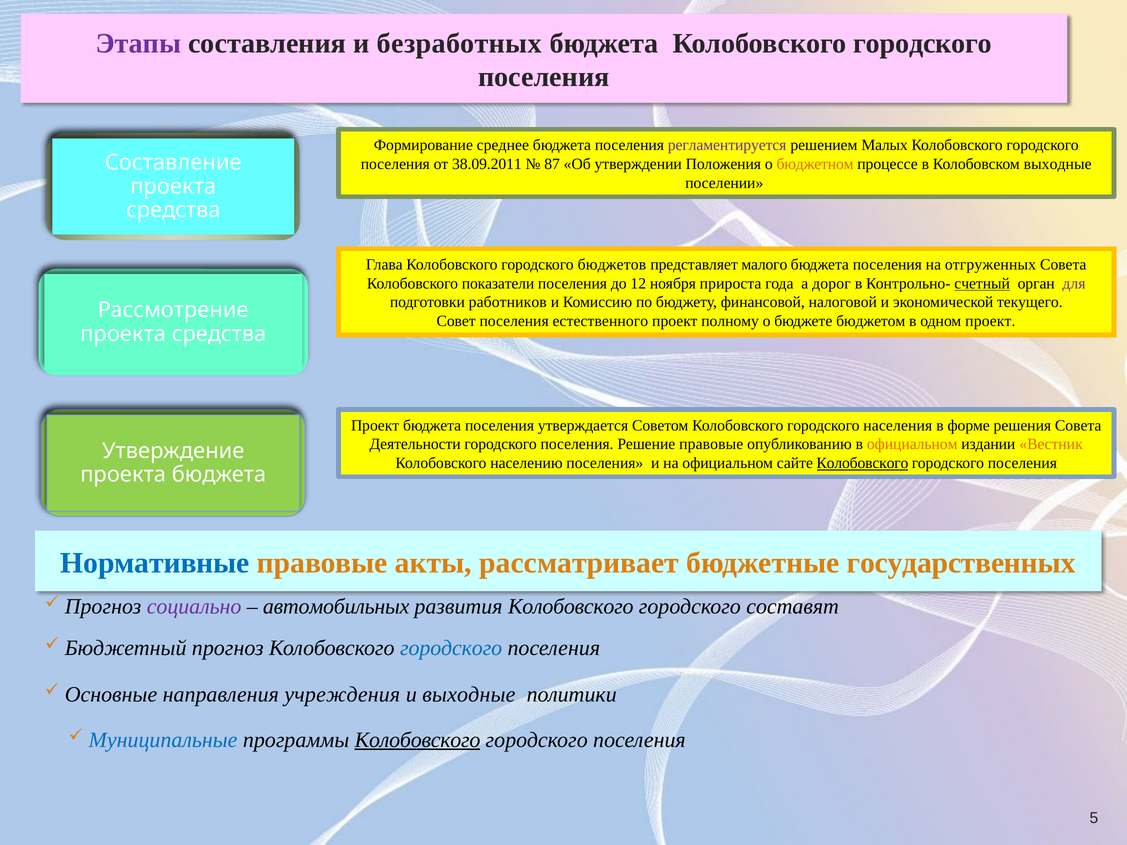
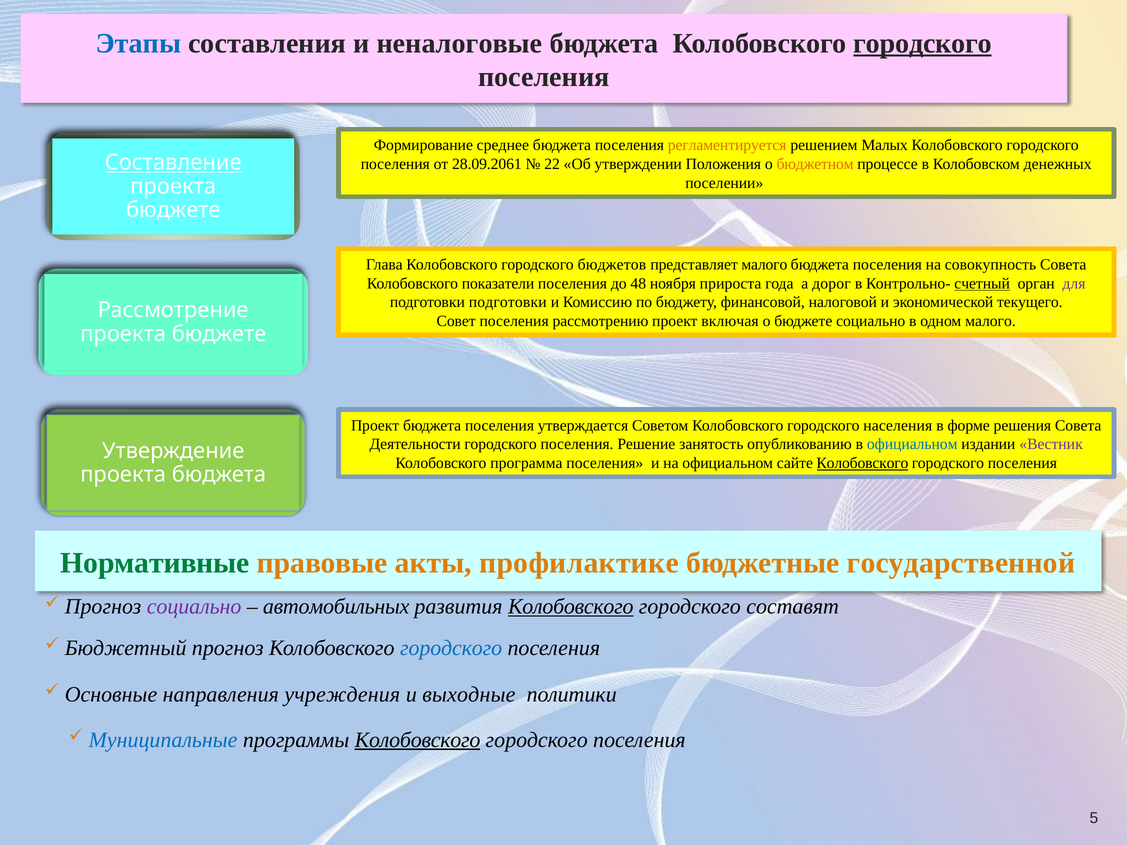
Этапы colour: purple -> blue (138, 43)
безработных: безработных -> неналоговые (459, 43)
городского underline: none -> present (923, 43)
регламентируется colour: purple -> orange (727, 145)
Составление underline: none -> present (173, 163)
38.09.2011: 38.09.2011 -> 28.09.2061 (487, 164)
87: 87 -> 22 (552, 164)
Колобовском выходные: выходные -> денежных (1058, 164)
средства: средства -> бюджете (173, 210)
отгруженных: отгруженных -> совокупность (991, 265)
12: 12 -> 48 (638, 284)
подготовки работников: работников -> подготовки (508, 302)
естественного: естественного -> рассмотрению (600, 321)
полному: полному -> включая (730, 321)
бюджете бюджетом: бюджетом -> социально (871, 321)
одном проект: проект -> малого (990, 321)
средства: средства -> бюджете (219, 334)
Решение правовые: правовые -> занятость (711, 444)
официальном colour: orange -> blue (912, 444)
Вестник colour: orange -> purple (1051, 444)
населению: населению -> программа (526, 463)
Нормативные colour: blue -> green (155, 563)
рассматривает: рассматривает -> профилактике (579, 563)
государственных: государственных -> государственной (961, 563)
Колобовского underline: none -> present (571, 607)
